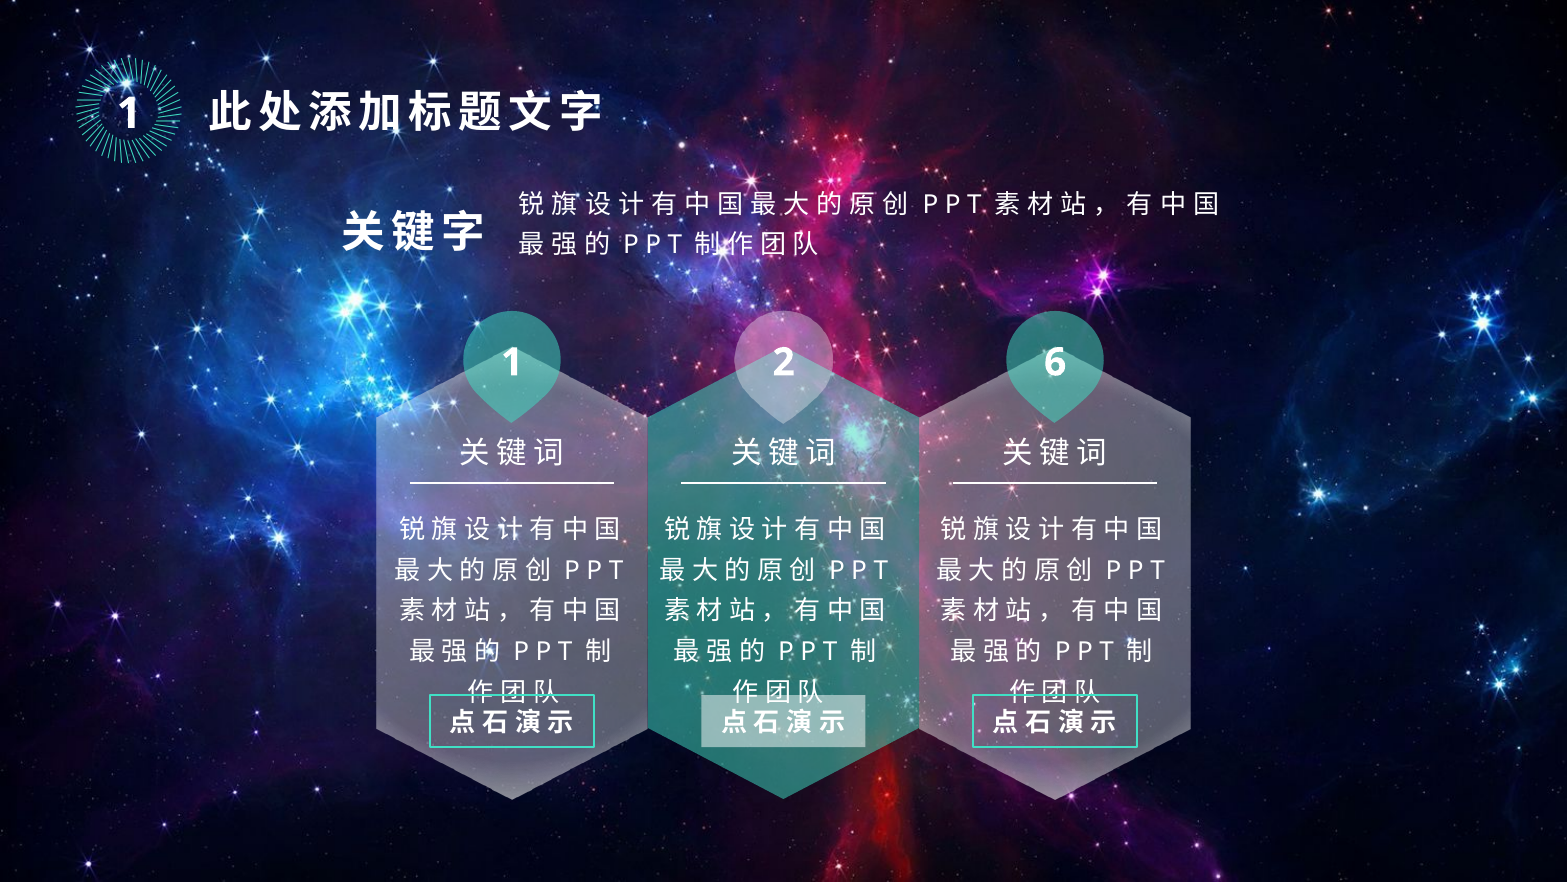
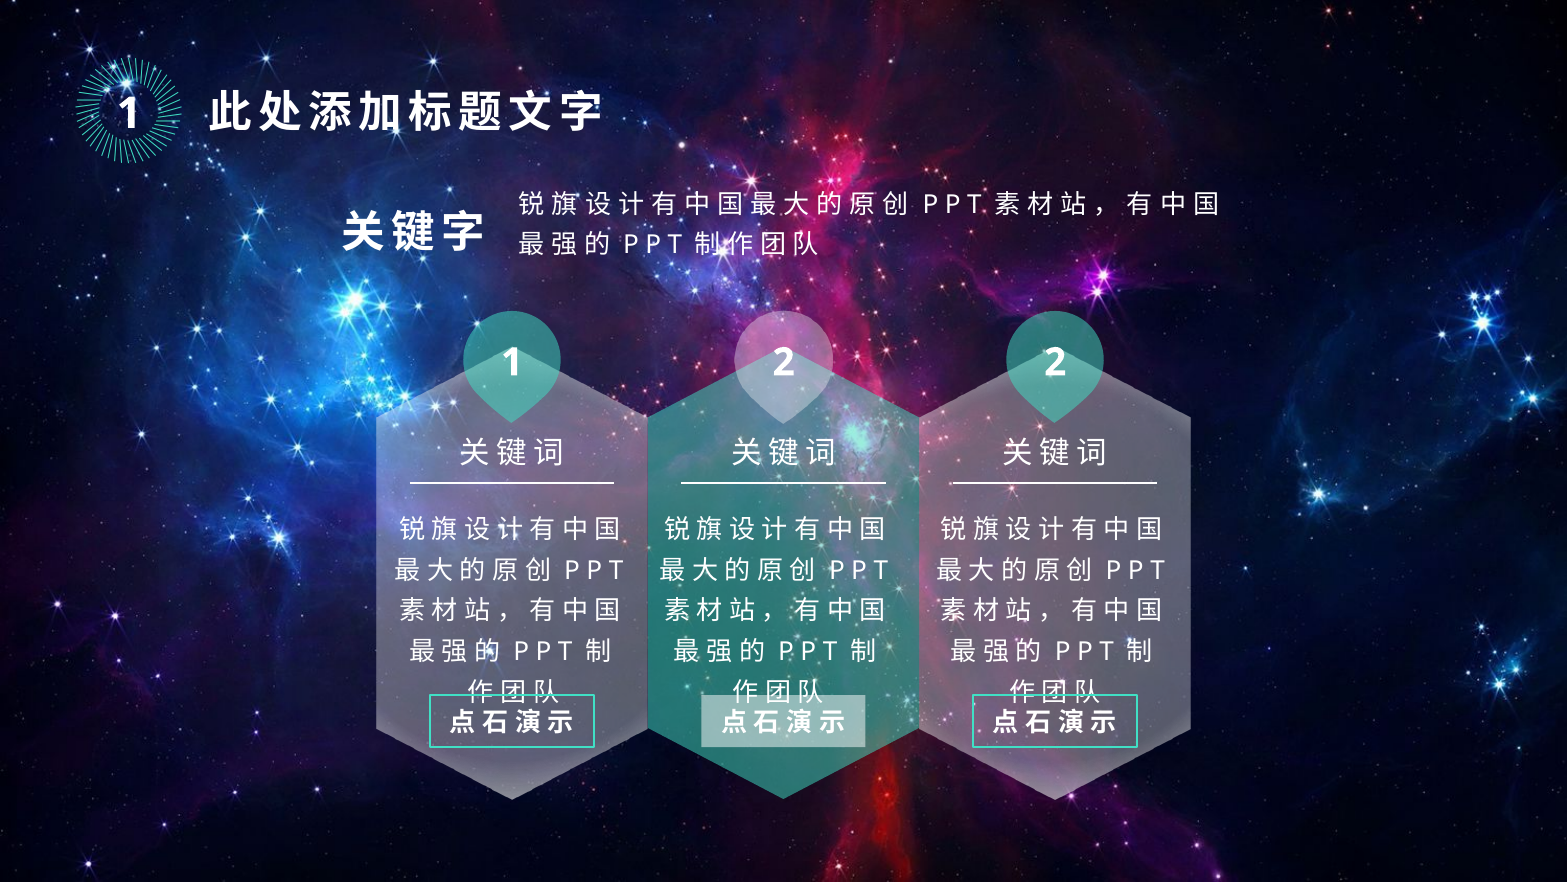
2 6: 6 -> 2 (1055, 362)
